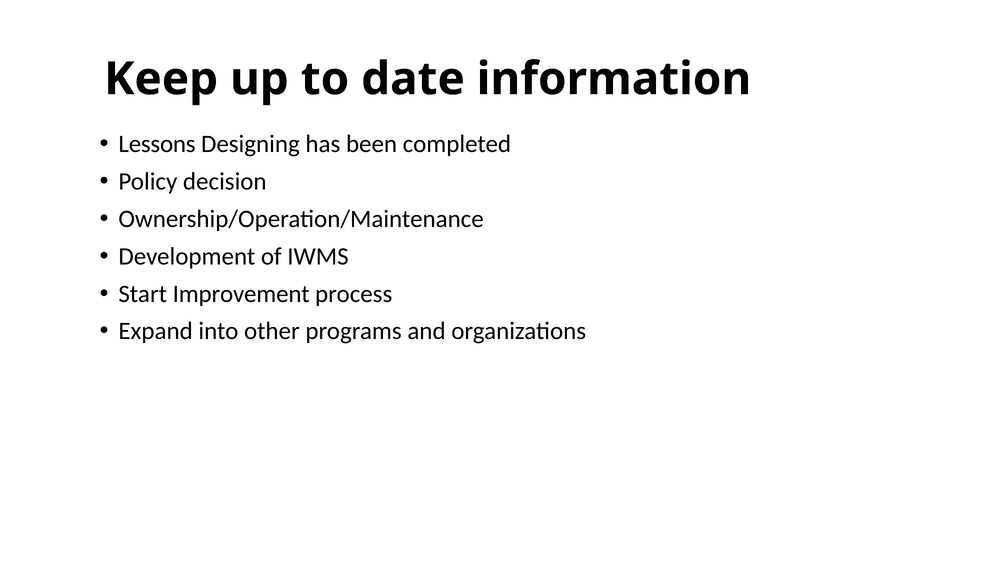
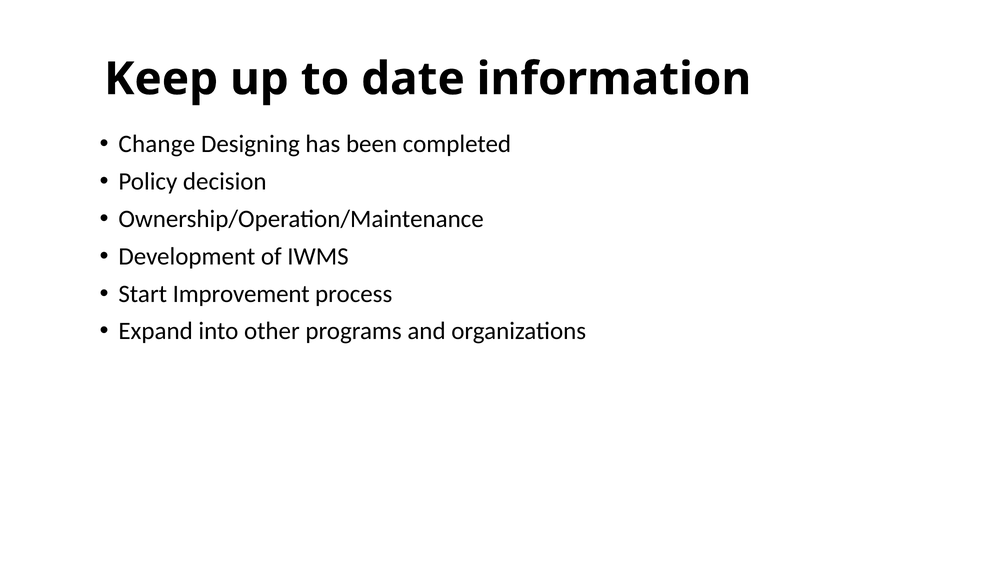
Lessons: Lessons -> Change (157, 144)
